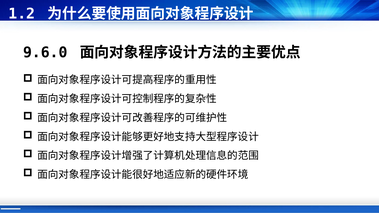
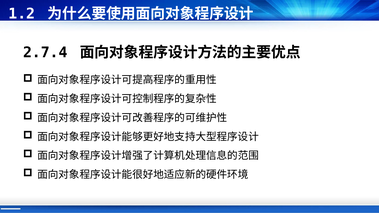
9.6.0: 9.6.0 -> 2.7.4 (45, 53)
